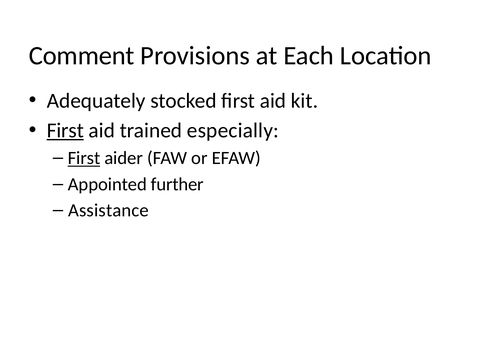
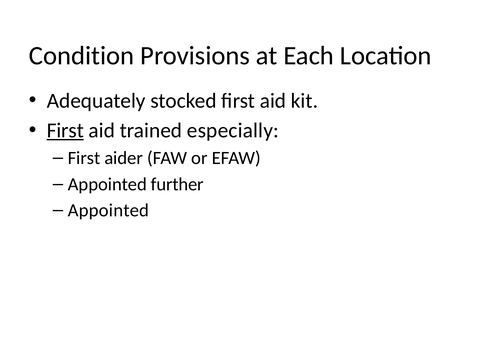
Comment: Comment -> Condition (82, 56)
First underline: present -> none (84, 158)
Assistance: Assistance -> Appointed (108, 210)
